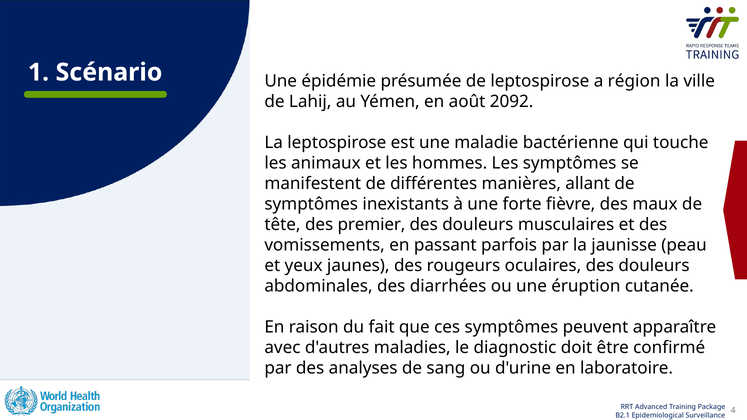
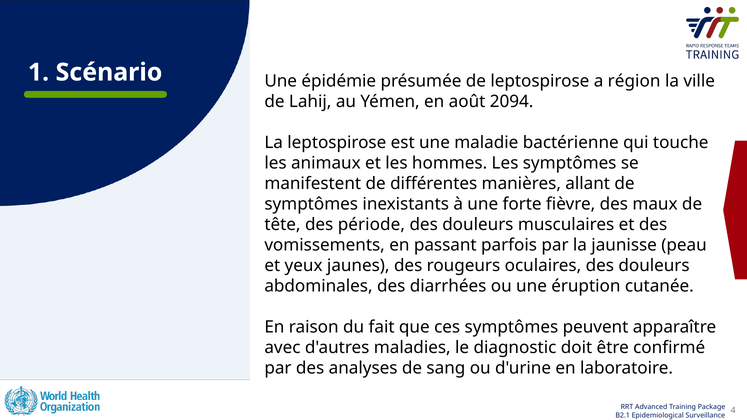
2092: 2092 -> 2094 (512, 101)
premier: premier -> période (371, 225)
